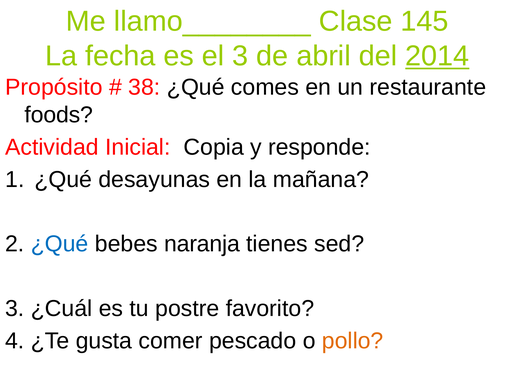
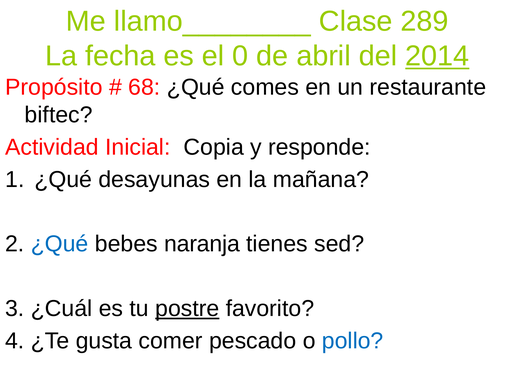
145: 145 -> 289 (425, 21)
el 3: 3 -> 0 (240, 56)
38: 38 -> 68 (144, 87)
foods: foods -> biftec (59, 115)
postre underline: none -> present (187, 309)
pollo colour: orange -> blue (353, 341)
